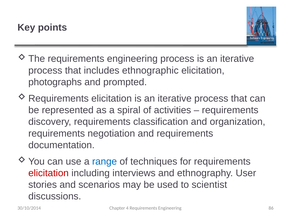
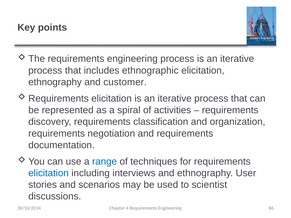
photographs: photographs -> ethnography (55, 82)
prompted: prompted -> customer (125, 82)
elicitation colour: red -> blue (49, 173)
